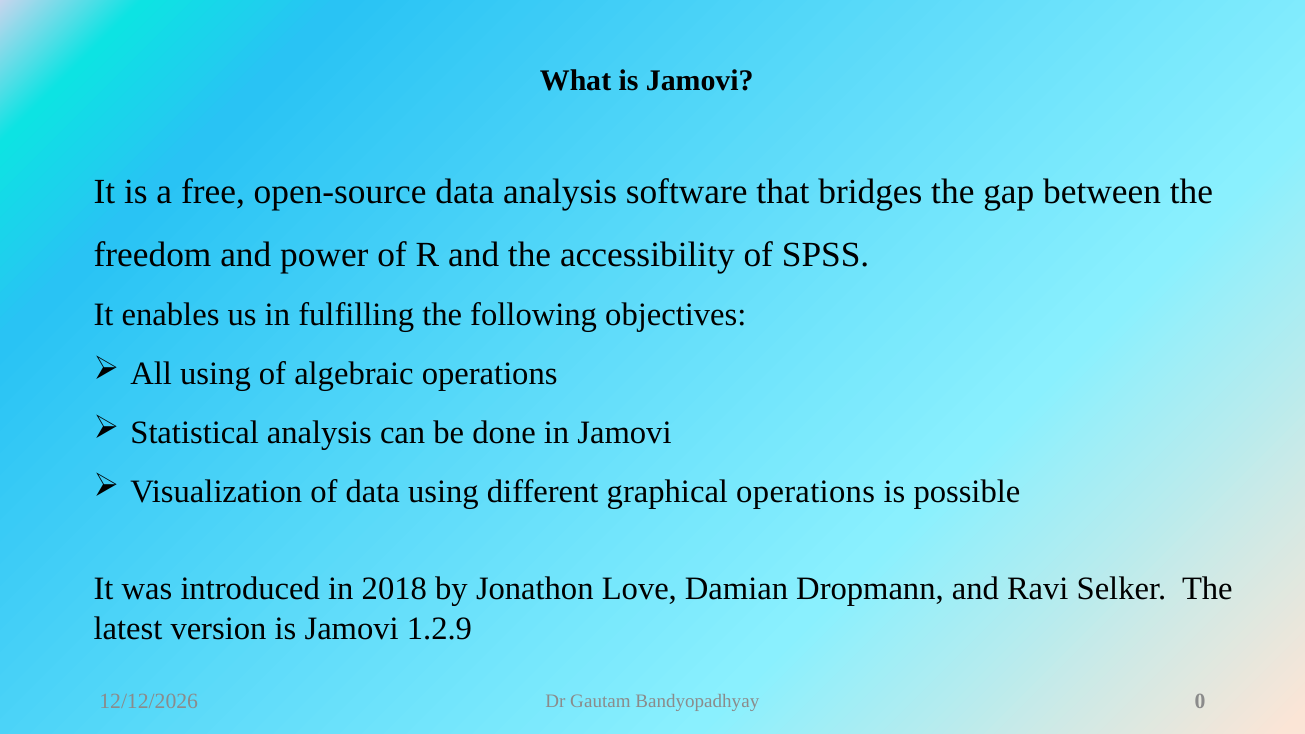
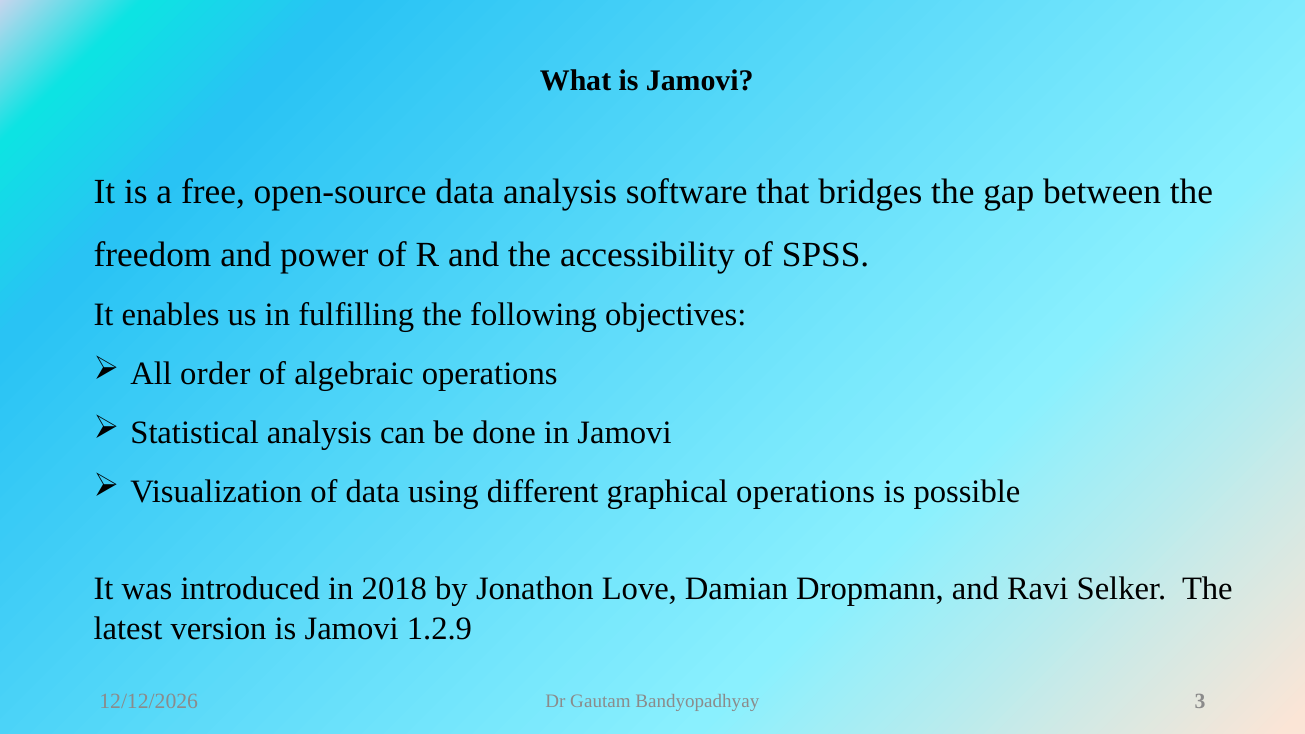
All using: using -> order (215, 374)
0: 0 -> 3 (1200, 701)
